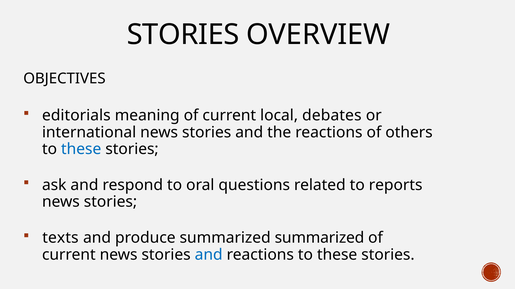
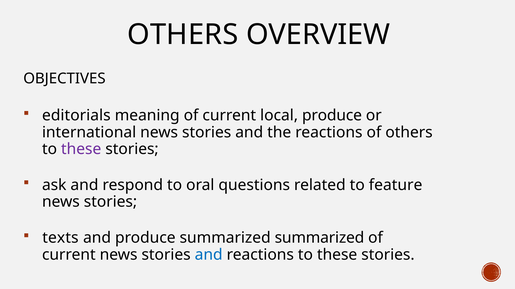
STORIES: STORIES -> OTHERS (183, 35)
local debates: debates -> produce (332, 116)
these colour: blue -> purple (81, 149)
reports: reports -> feature (396, 185)
